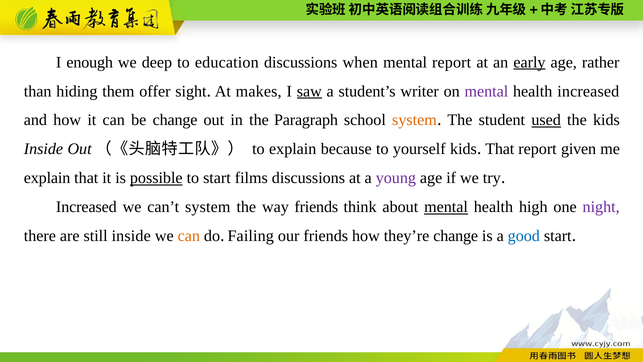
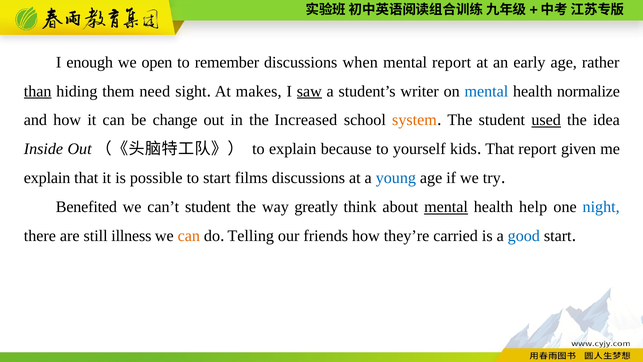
deep: deep -> open (157, 62)
education: education -> remember (227, 62)
early underline: present -> none (529, 62)
than underline: none -> present (38, 91)
offer: offer -> need (155, 91)
mental colour: purple -> blue (486, 91)
health increased: increased -> normalize (588, 91)
Paragraph: Paragraph -> Increased (306, 120)
the kids: kids -> idea (606, 120)
possible underline: present -> none (156, 178)
young colour: purple -> blue (396, 178)
Increased: Increased -> Benefited (86, 207)
can’t system: system -> student (208, 207)
way friends: friends -> greatly (316, 207)
high: high -> help (533, 207)
night colour: purple -> blue (601, 207)
still inside: inside -> illness (131, 236)
Failing: Failing -> Telling (251, 236)
they’re change: change -> carried (456, 236)
